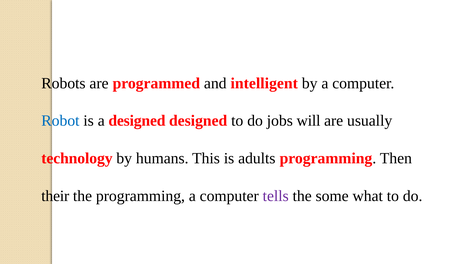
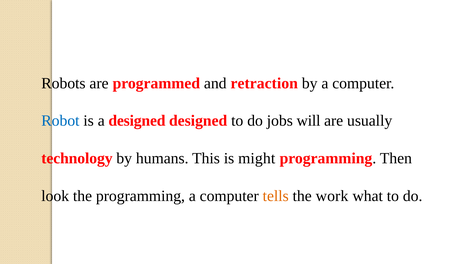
intelligent: intelligent -> retraction (264, 83)
adults: adults -> might (257, 158)
their: their -> look (55, 196)
tells colour: purple -> orange (276, 196)
some: some -> work (332, 196)
